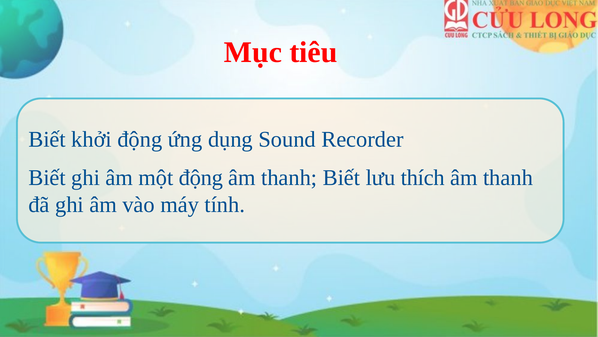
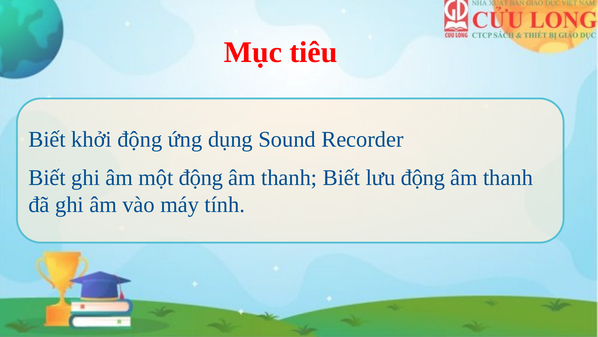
lưu thích: thích -> động (423, 177)
